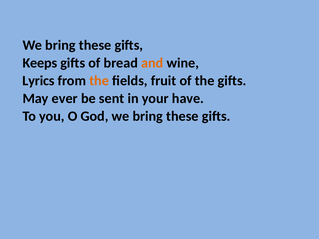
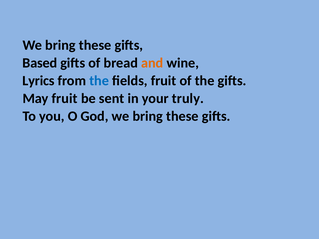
Keeps: Keeps -> Based (40, 63)
the colour: orange -> blue (99, 81)
May ever: ever -> fruit (65, 99)
have: have -> truly (188, 99)
